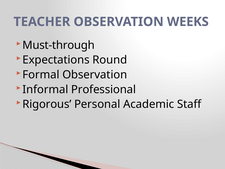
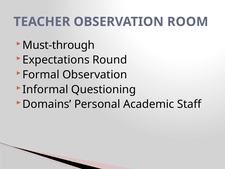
WEEKS: WEEKS -> ROOM (188, 22)
Professional: Professional -> Questioning (104, 89)
Rigorous: Rigorous -> Domains (47, 104)
